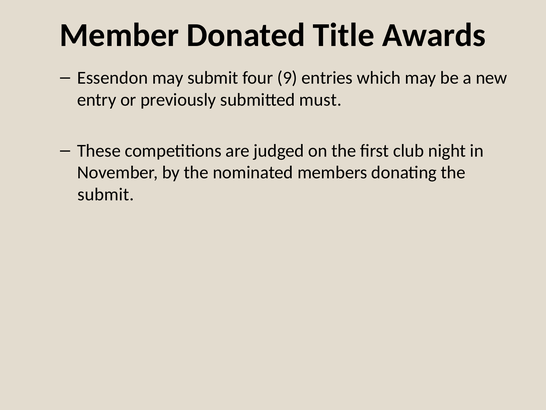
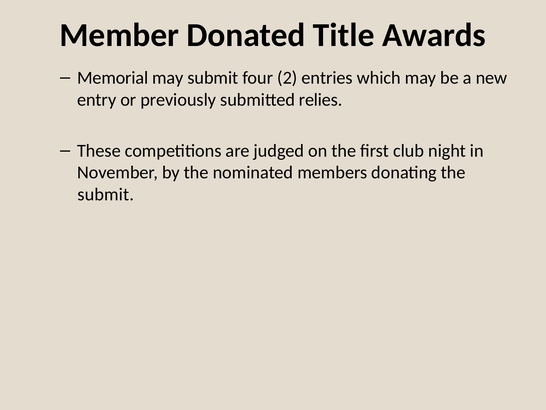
Essendon: Essendon -> Memorial (113, 78)
9: 9 -> 2 (287, 78)
must: must -> relies (321, 100)
